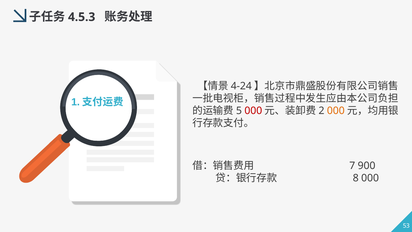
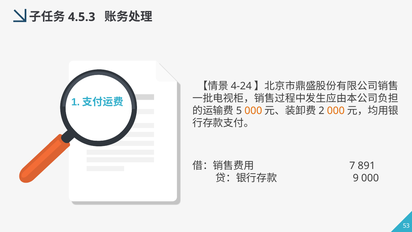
000 colour: red -> orange (253, 111)
900: 900 -> 891 (367, 165)
8: 8 -> 9 (356, 178)
